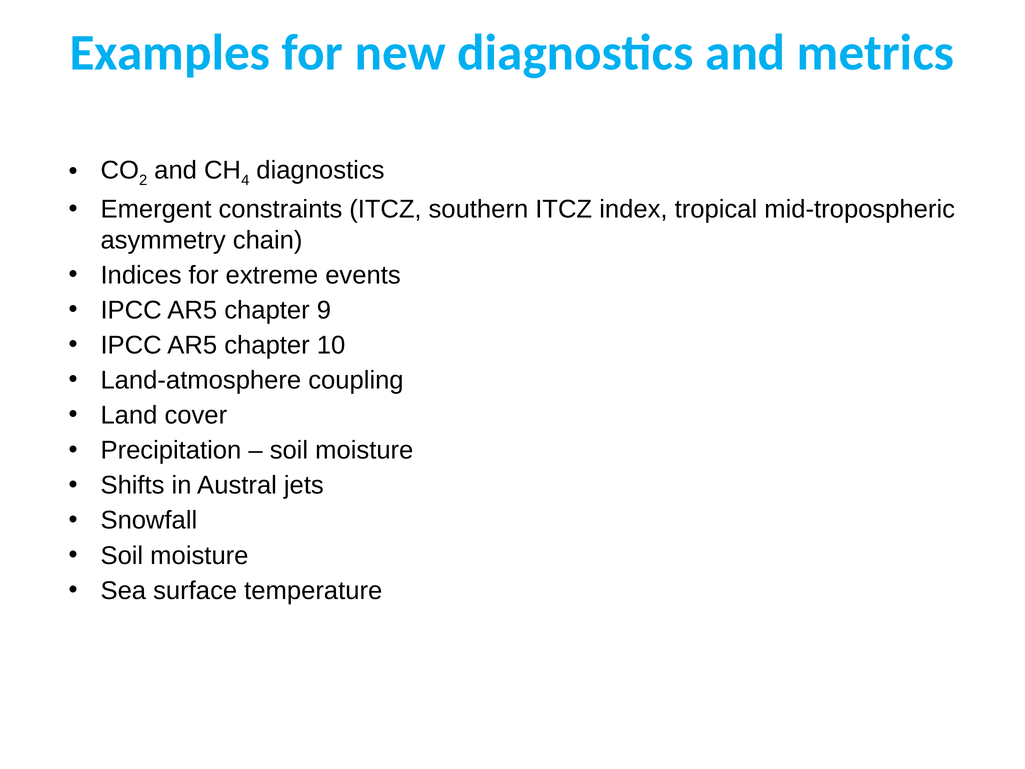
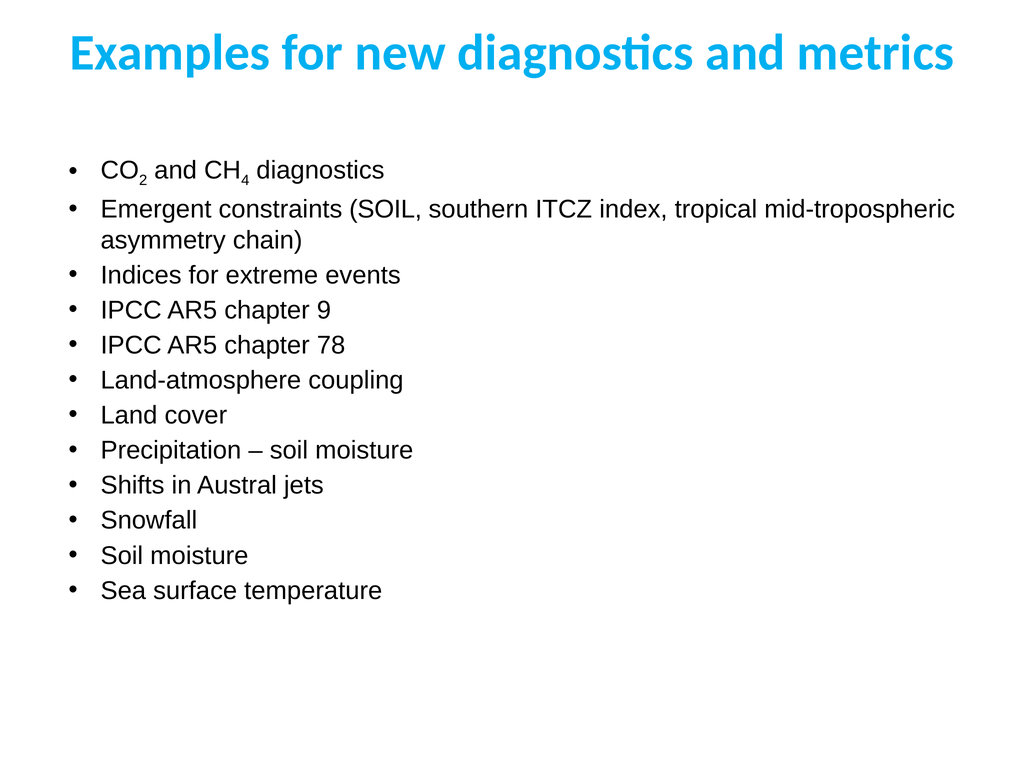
constraints ITCZ: ITCZ -> SOIL (386, 209)
10: 10 -> 78 (331, 345)
